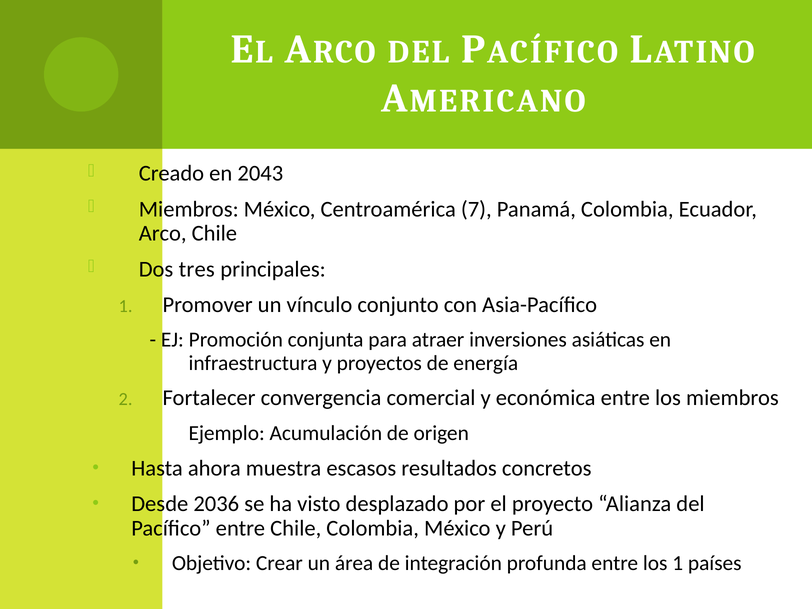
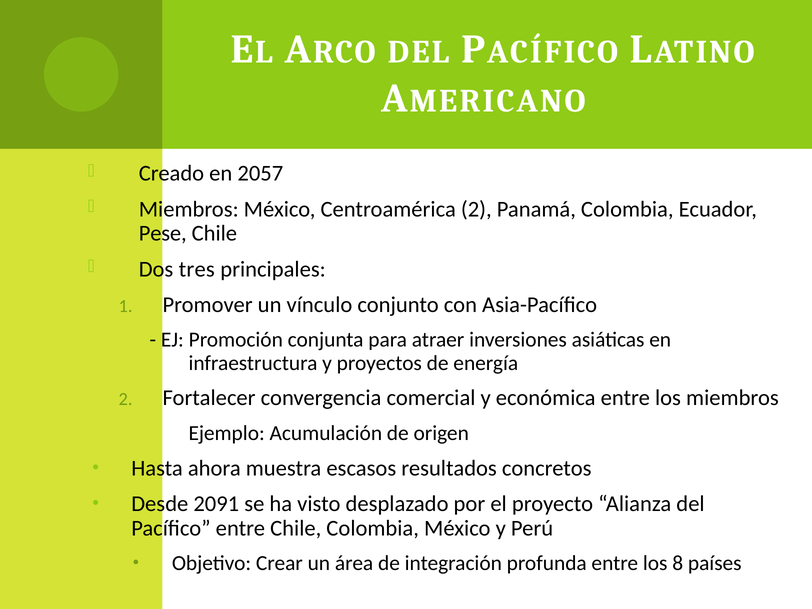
2043: 2043 -> 2057 (260, 174)
Centroamérica 7: 7 -> 2 (476, 209)
Arco: Arco -> Pese (163, 234)
2036: 2036 -> 2091 (216, 504)
los 1: 1 -> 8 (678, 563)
